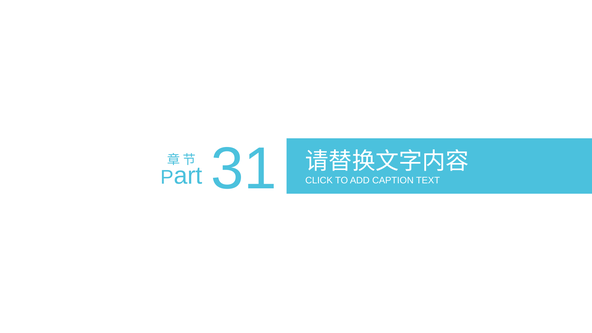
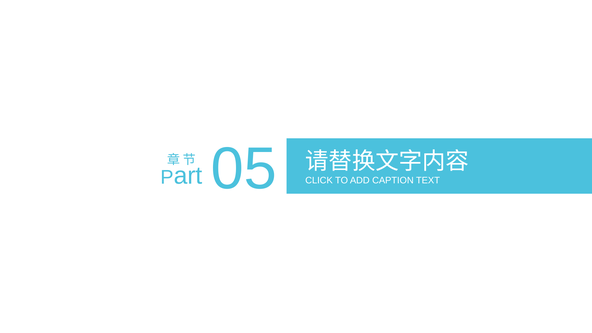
31: 31 -> 05 (244, 169)
